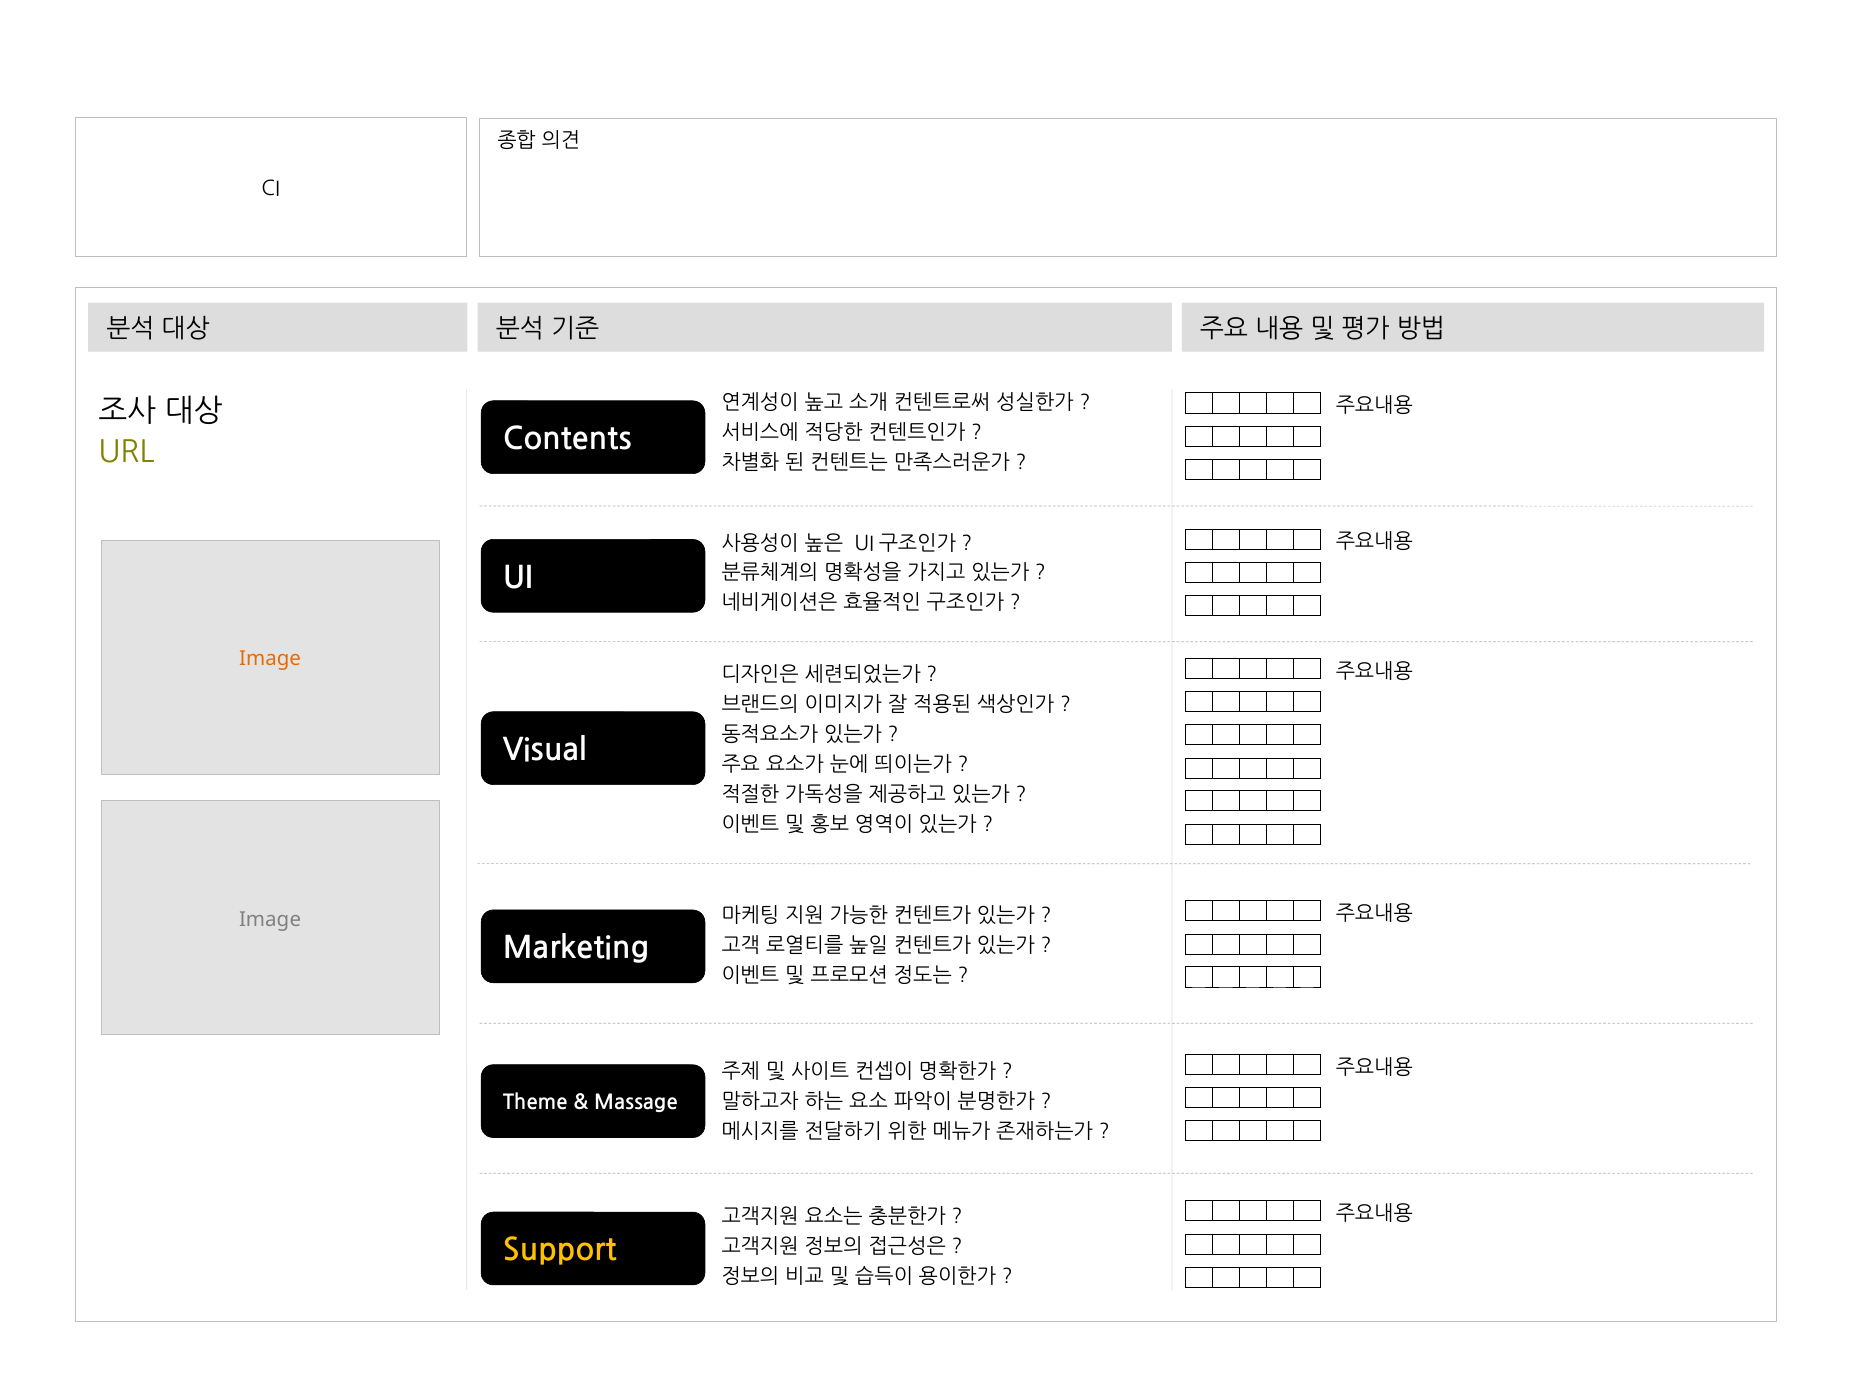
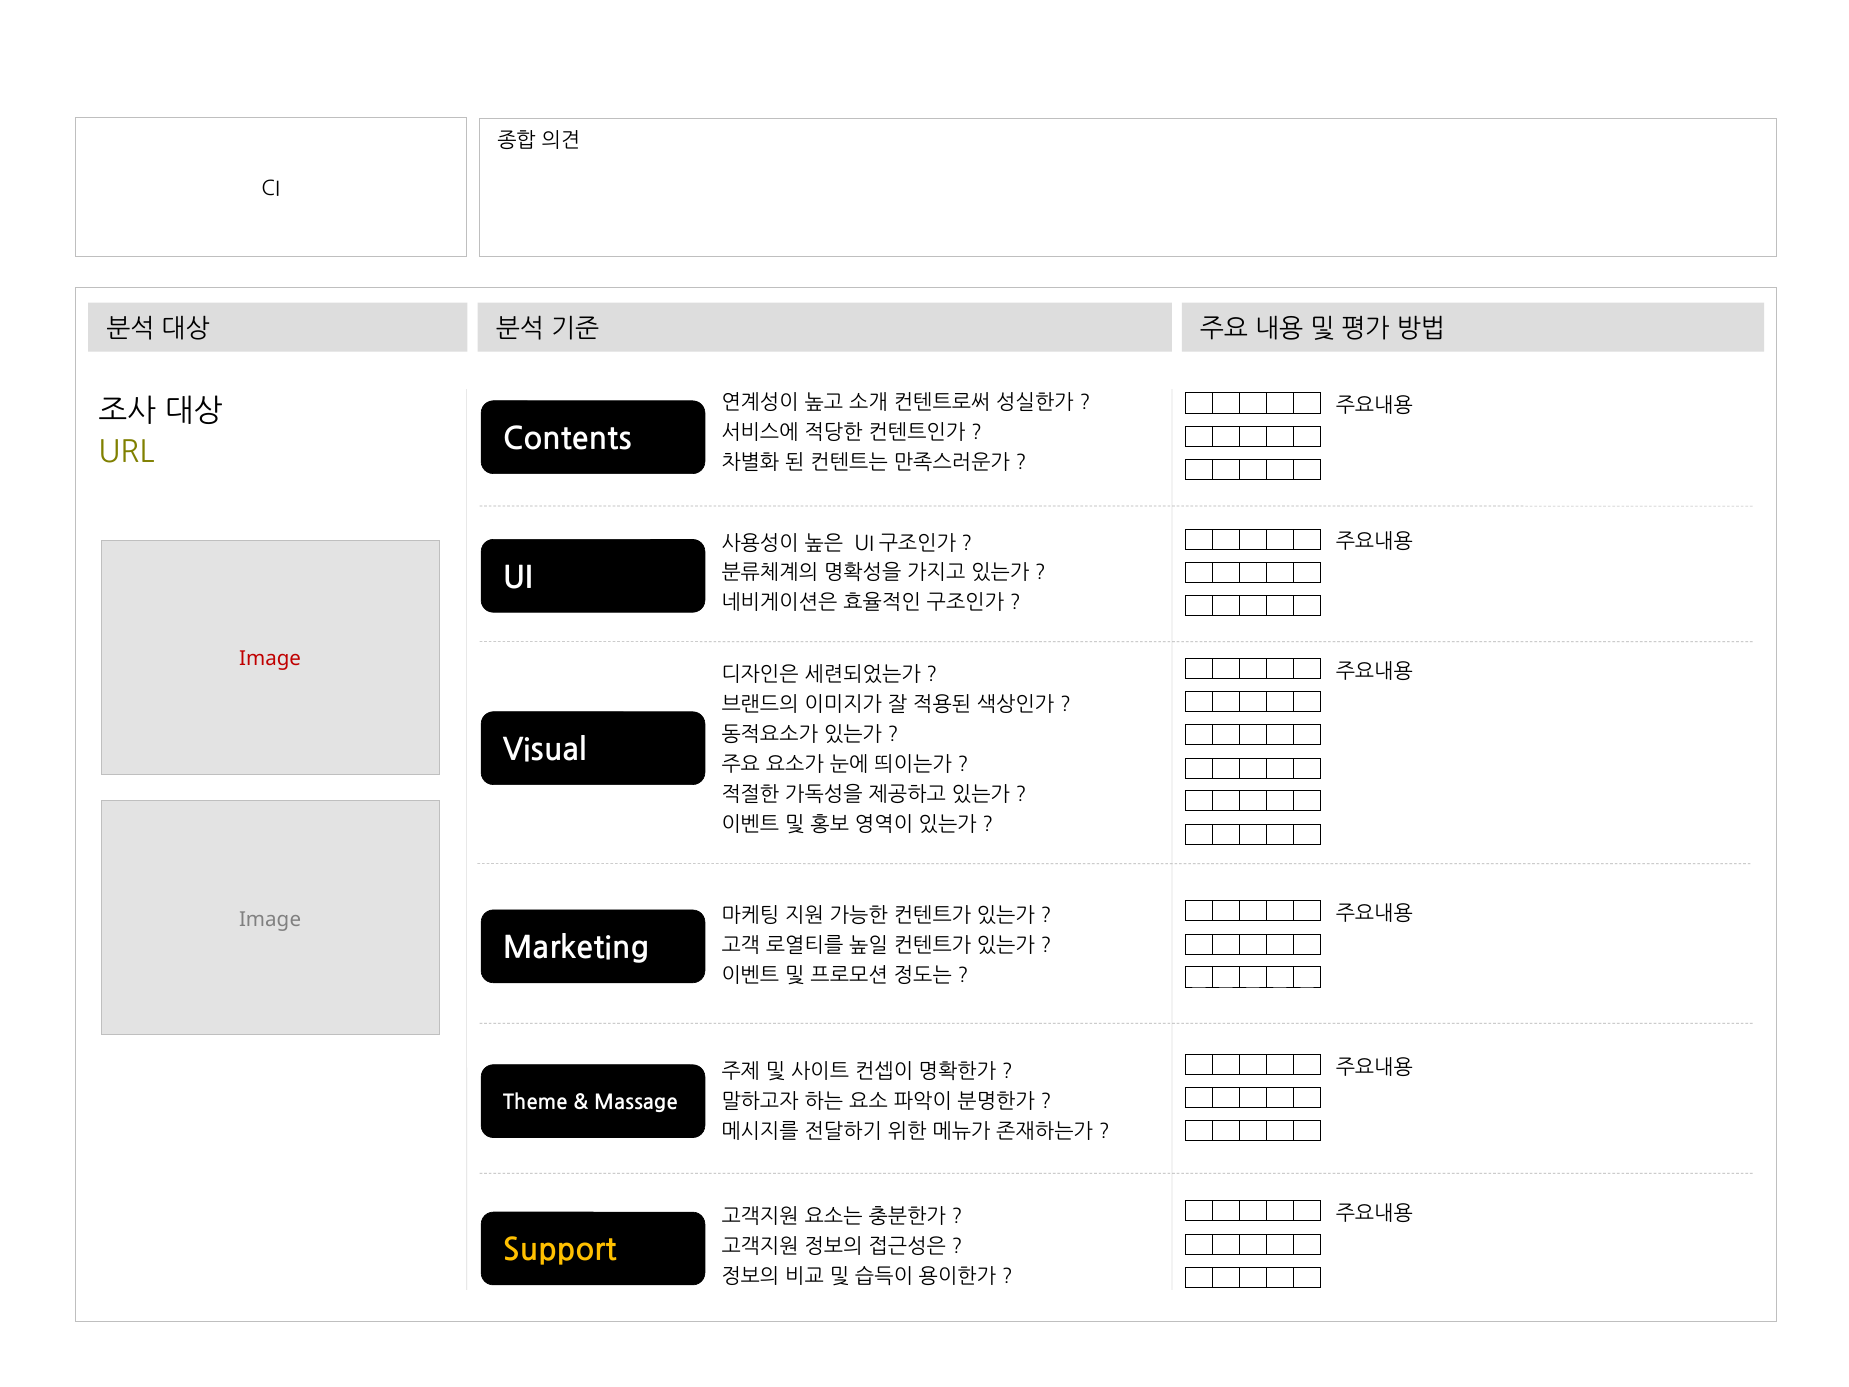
Image colour: orange -> red (270, 659)
